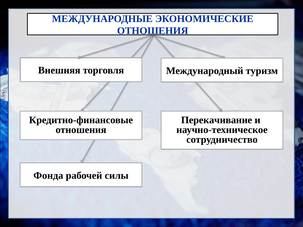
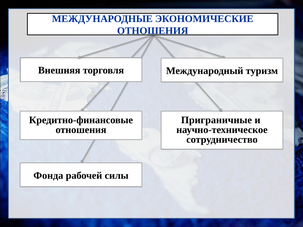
Перекачивание: Перекачивание -> Приграничные (217, 120)
